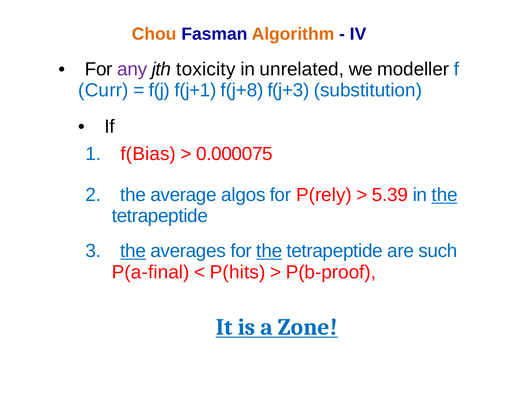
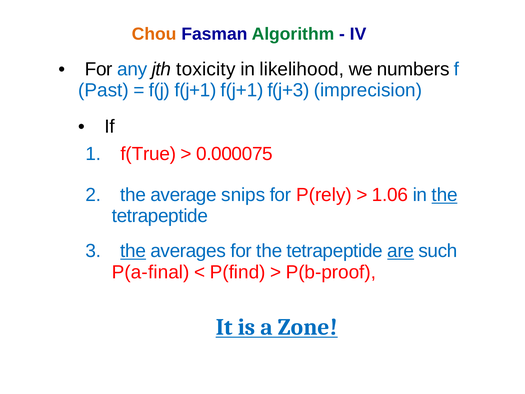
Algorithm colour: orange -> green (293, 34)
any colour: purple -> blue (132, 69)
unrelated: unrelated -> likelihood (302, 69)
modeller: modeller -> numbers (413, 69)
Curr: Curr -> Past (104, 90)
f(j+1 f(j+8: f(j+8 -> f(j+1 (242, 90)
substitution: substitution -> imprecision (368, 90)
f(Bias: f(Bias -> f(True (148, 154)
algos: algos -> snips (243, 195)
5.39: 5.39 -> 1.06 (390, 195)
the underline: present -> none (269, 251)
are underline: none -> present (401, 251)
P(hits: P(hits -> P(find (238, 272)
